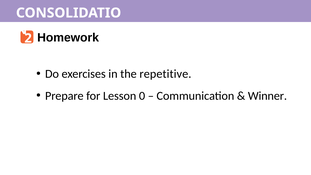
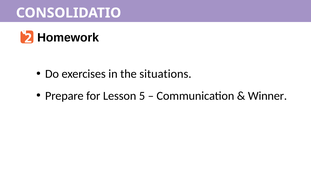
repetitive: repetitive -> situations (165, 74)
0: 0 -> 5 (142, 96)
